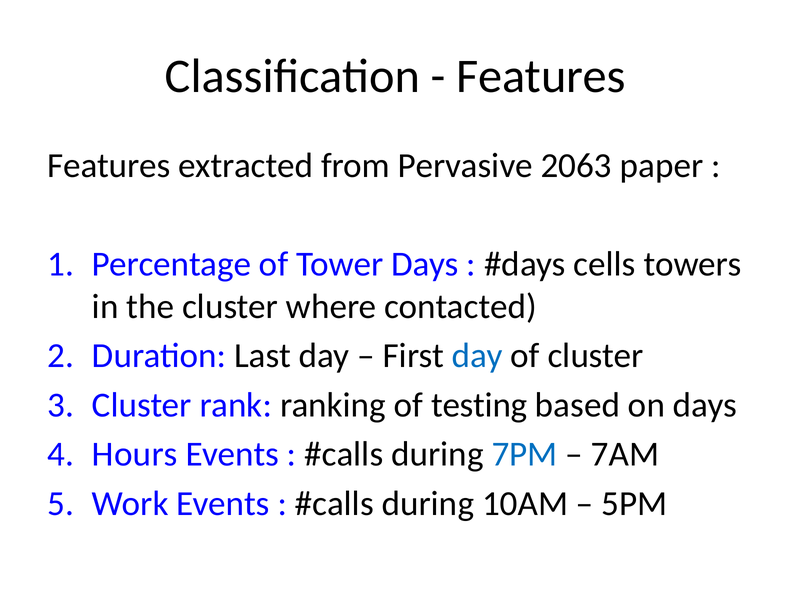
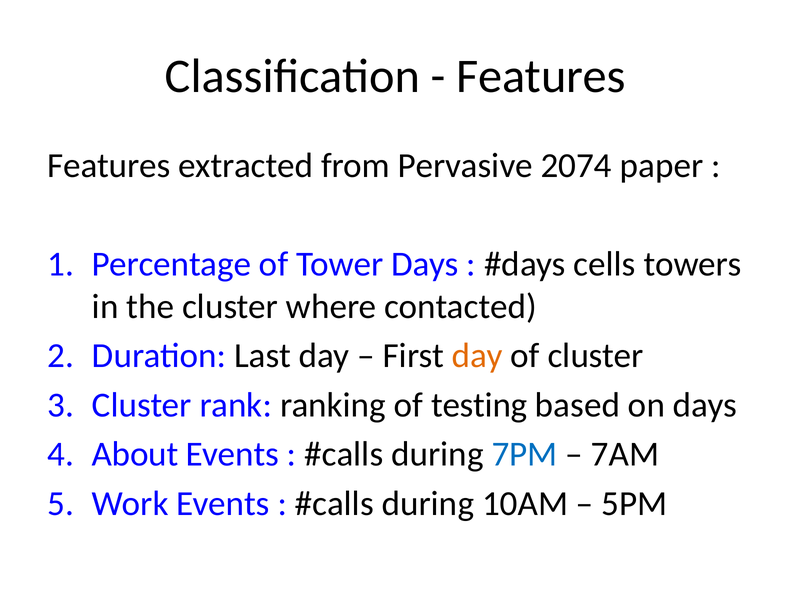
2063: 2063 -> 2074 (576, 166)
day colour: blue -> orange (477, 356)
Hours: Hours -> About (135, 455)
